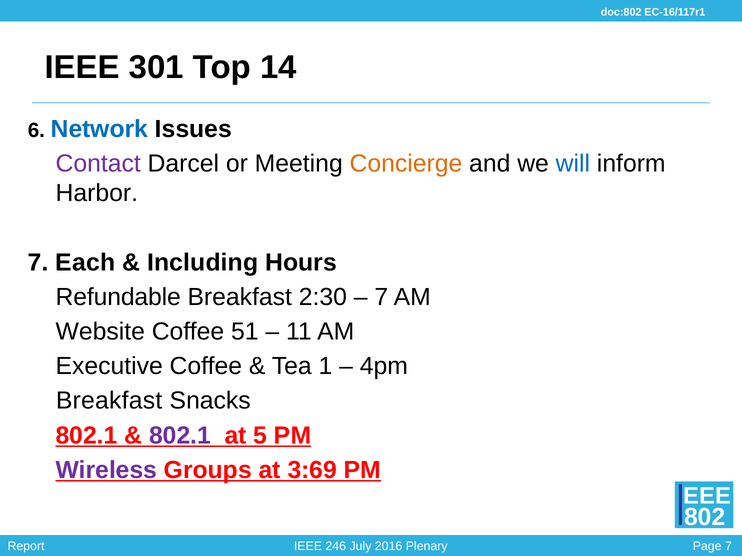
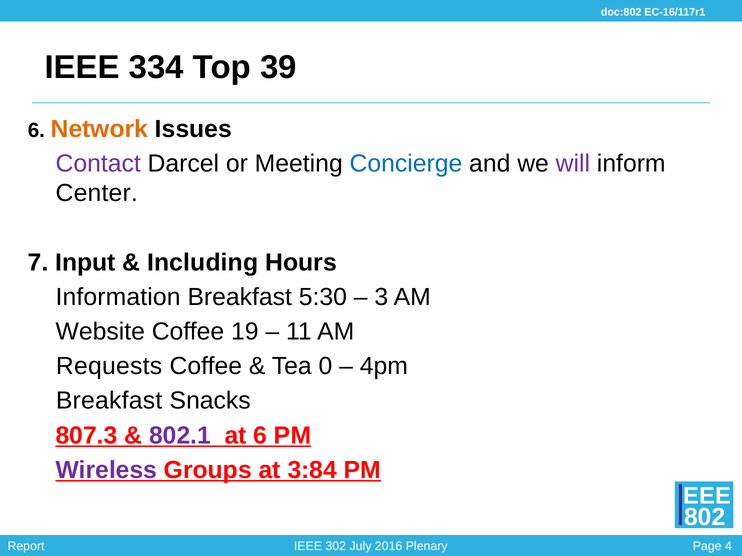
301: 301 -> 334 (156, 67)
14: 14 -> 39 (278, 67)
Network colour: blue -> orange (99, 129)
Concierge colour: orange -> blue (406, 164)
will colour: blue -> purple (573, 164)
Harbor: Harbor -> Center (97, 193)
Each: Each -> Input (85, 263)
Refundable: Refundable -> Information (118, 297)
2:30: 2:30 -> 5:30 (323, 297)
7: 7 -> 3 (381, 297)
51: 51 -> 19 (245, 332)
Executive: Executive -> Requests (109, 367)
1: 1 -> 0 (325, 367)
802.1: 802.1 -> 807.3 (87, 436)
at 5: 5 -> 6 (260, 436)
3:69: 3:69 -> 3:84 (312, 470)
246: 246 -> 302 (336, 547)
7: 7 -> 4 (729, 547)
